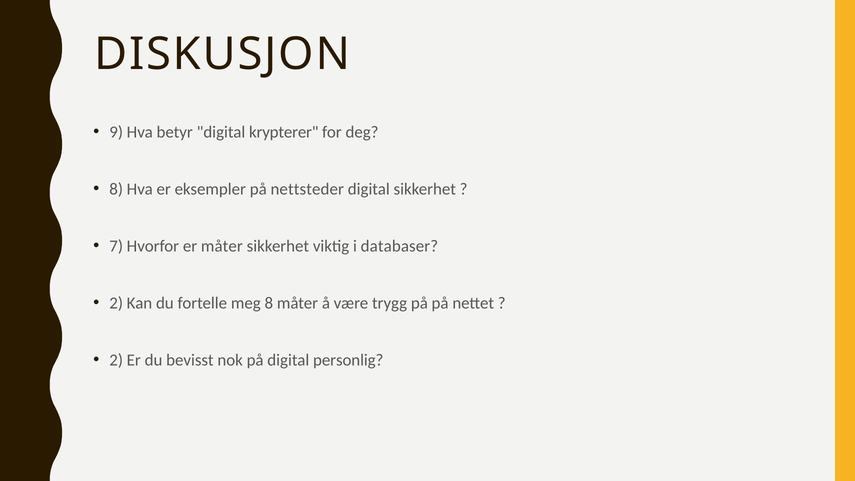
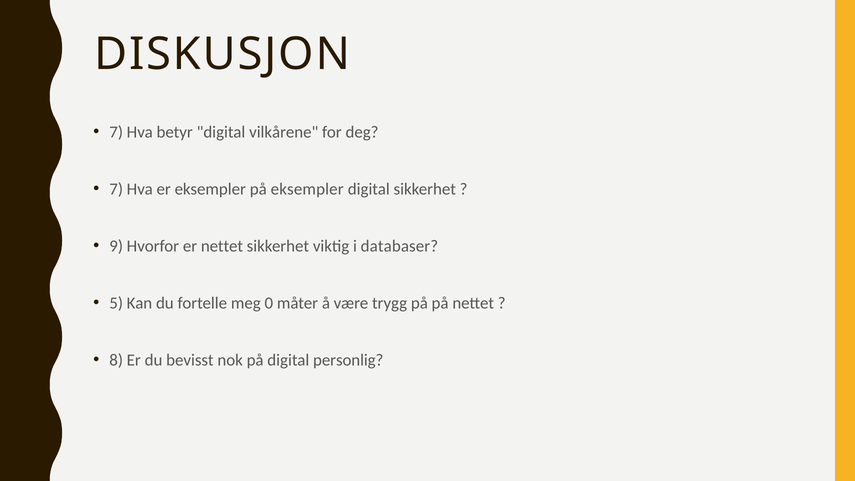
9: 9 -> 7 (116, 132)
krypterer: krypterer -> vilkårene (284, 132)
8: 8 -> 7 (116, 189)
på nettsteder: nettsteder -> eksempler (307, 189)
7: 7 -> 9 (116, 246)
er måter: måter -> nettet (222, 246)
2: 2 -> 5 (116, 303)
meg 8: 8 -> 0 (269, 303)
2: 2 -> 8 (116, 360)
